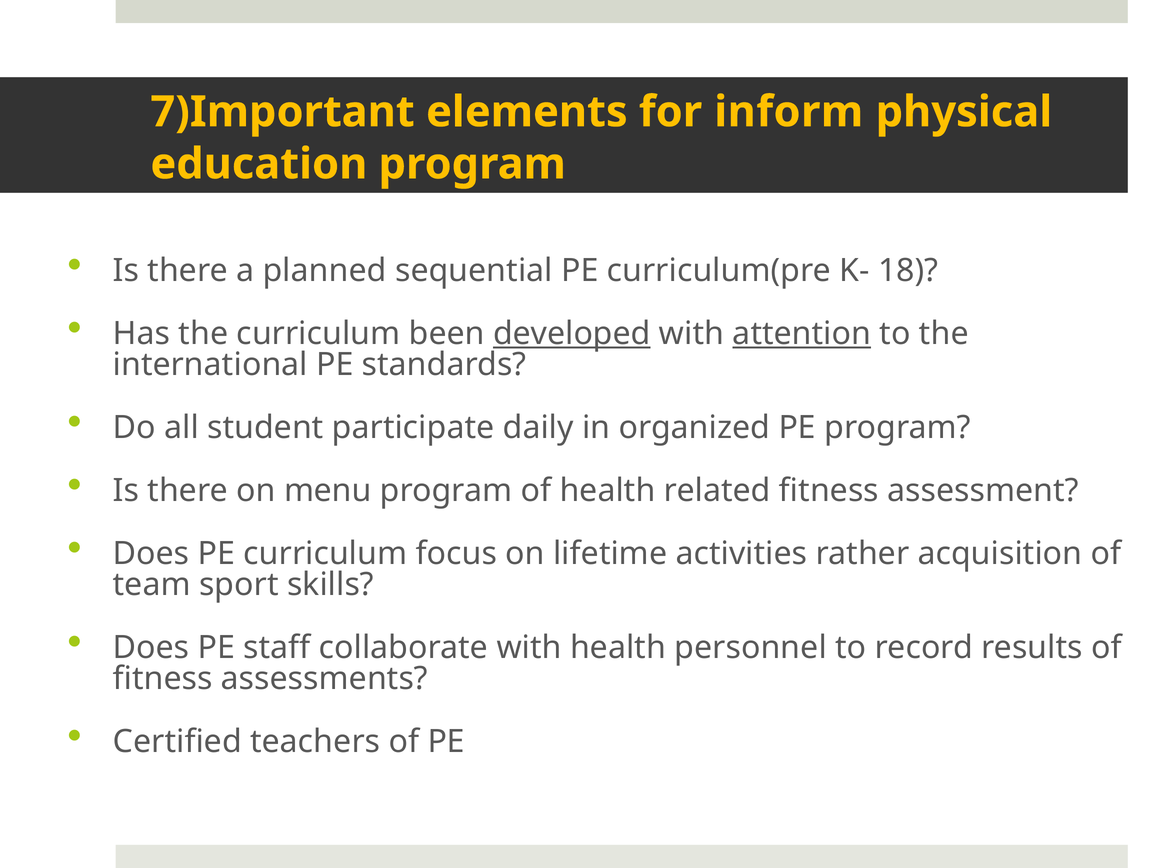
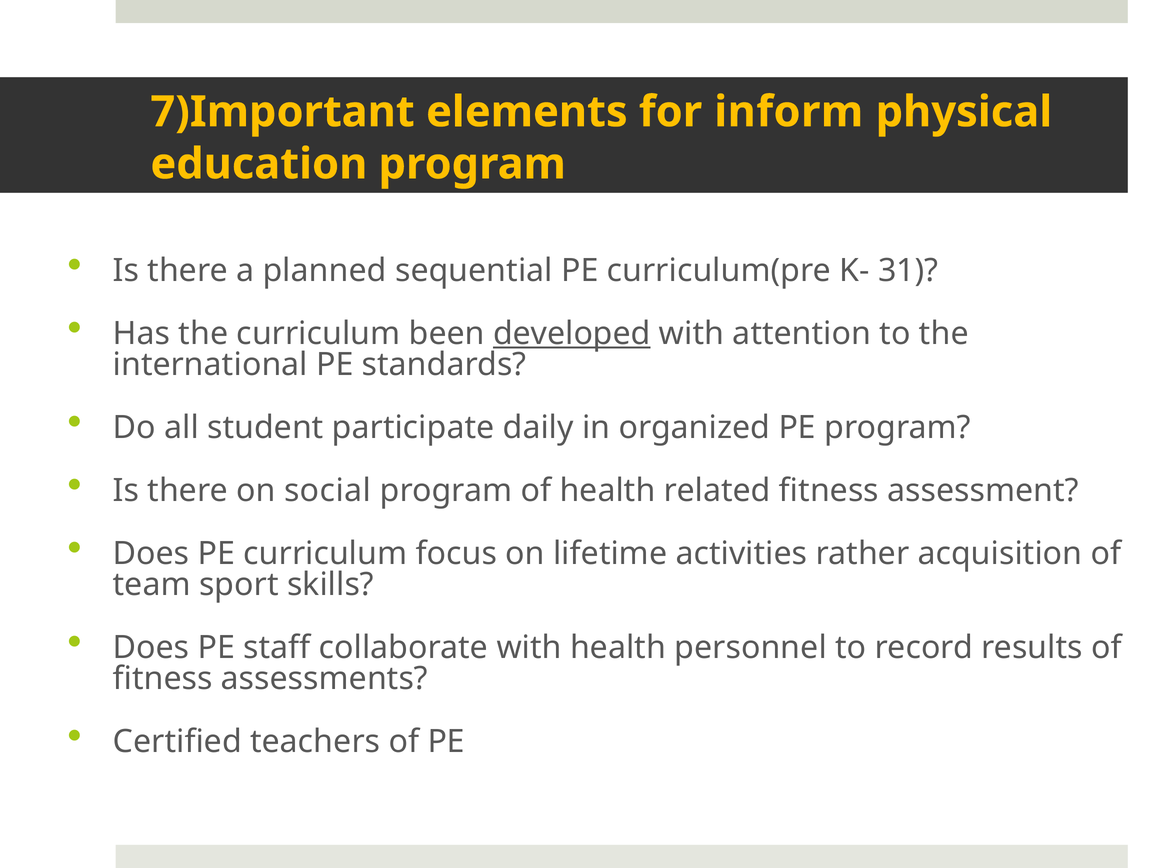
18: 18 -> 31 (908, 271)
attention underline: present -> none (802, 334)
menu: menu -> social (328, 491)
